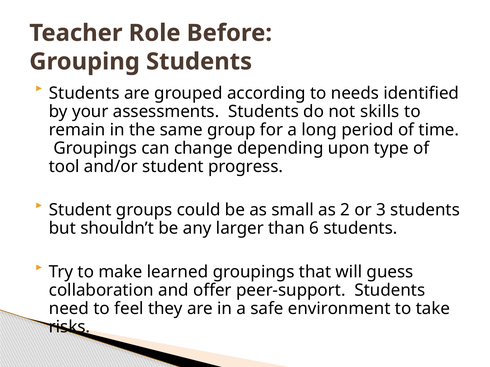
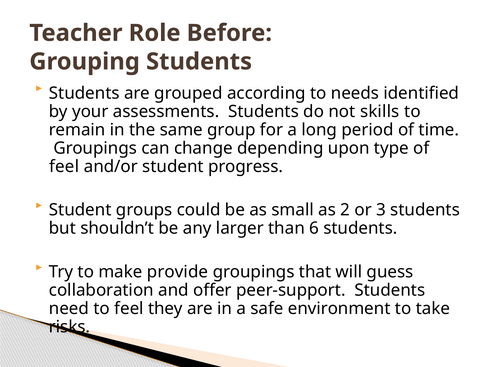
tool: tool -> feel (64, 167)
learned: learned -> provide (178, 272)
